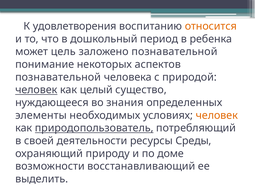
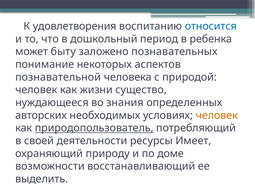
относится colour: orange -> blue (211, 26)
цель: цель -> быту (63, 52)
заложено познавательной: познавательной -> познавательных (174, 52)
человек underline: present -> none (36, 90)
целый: целый -> жизни (96, 90)
элементы: элементы -> авторских (41, 115)
Среды: Среды -> Имеет (193, 141)
